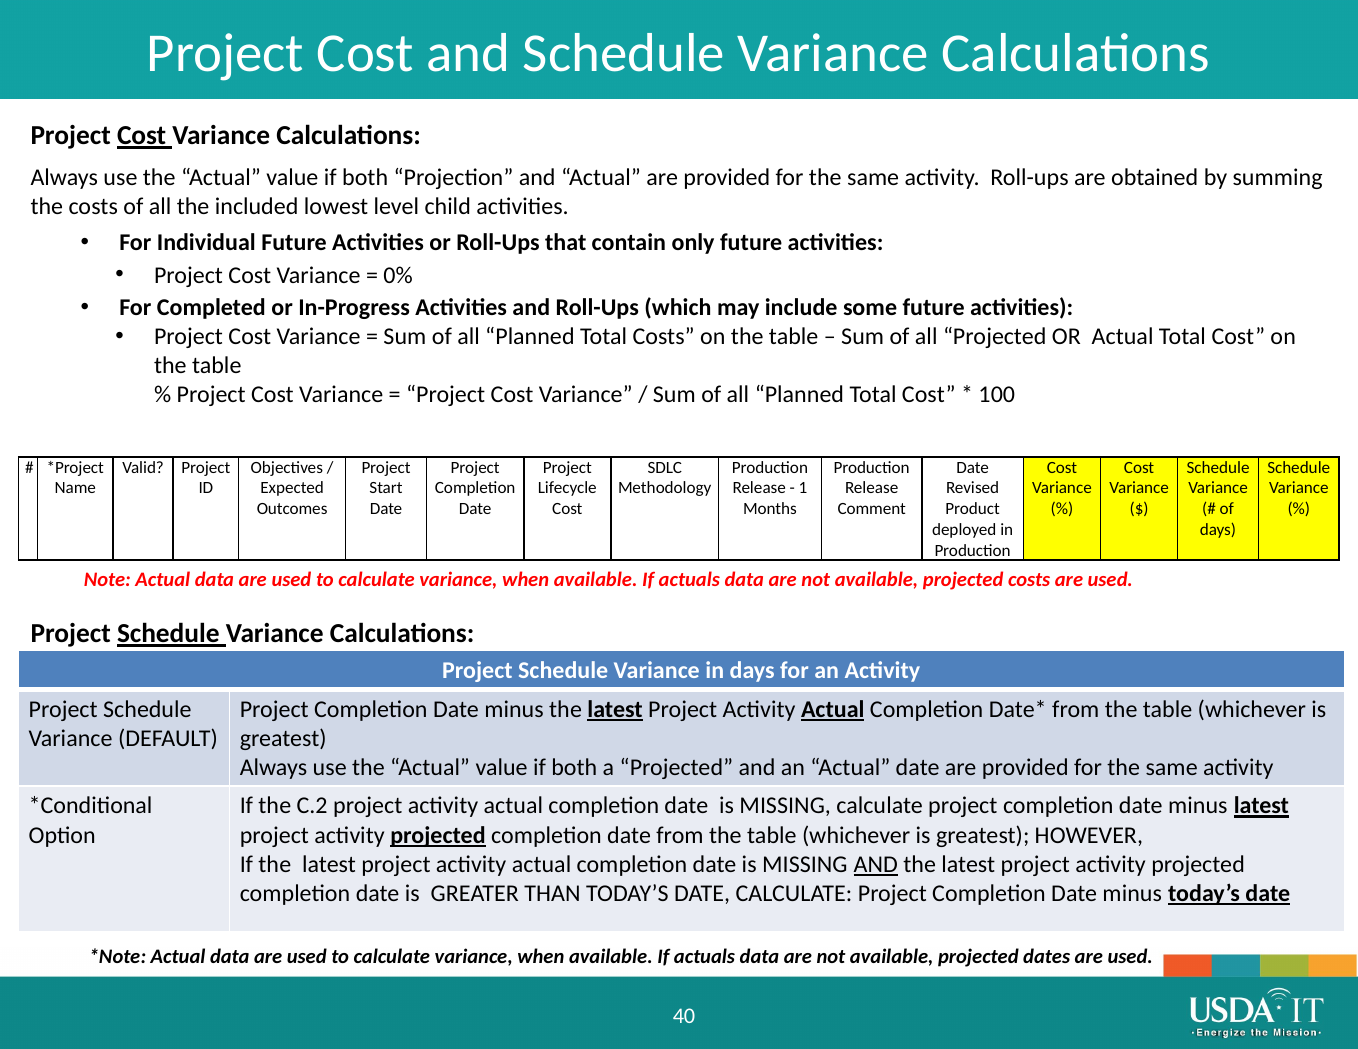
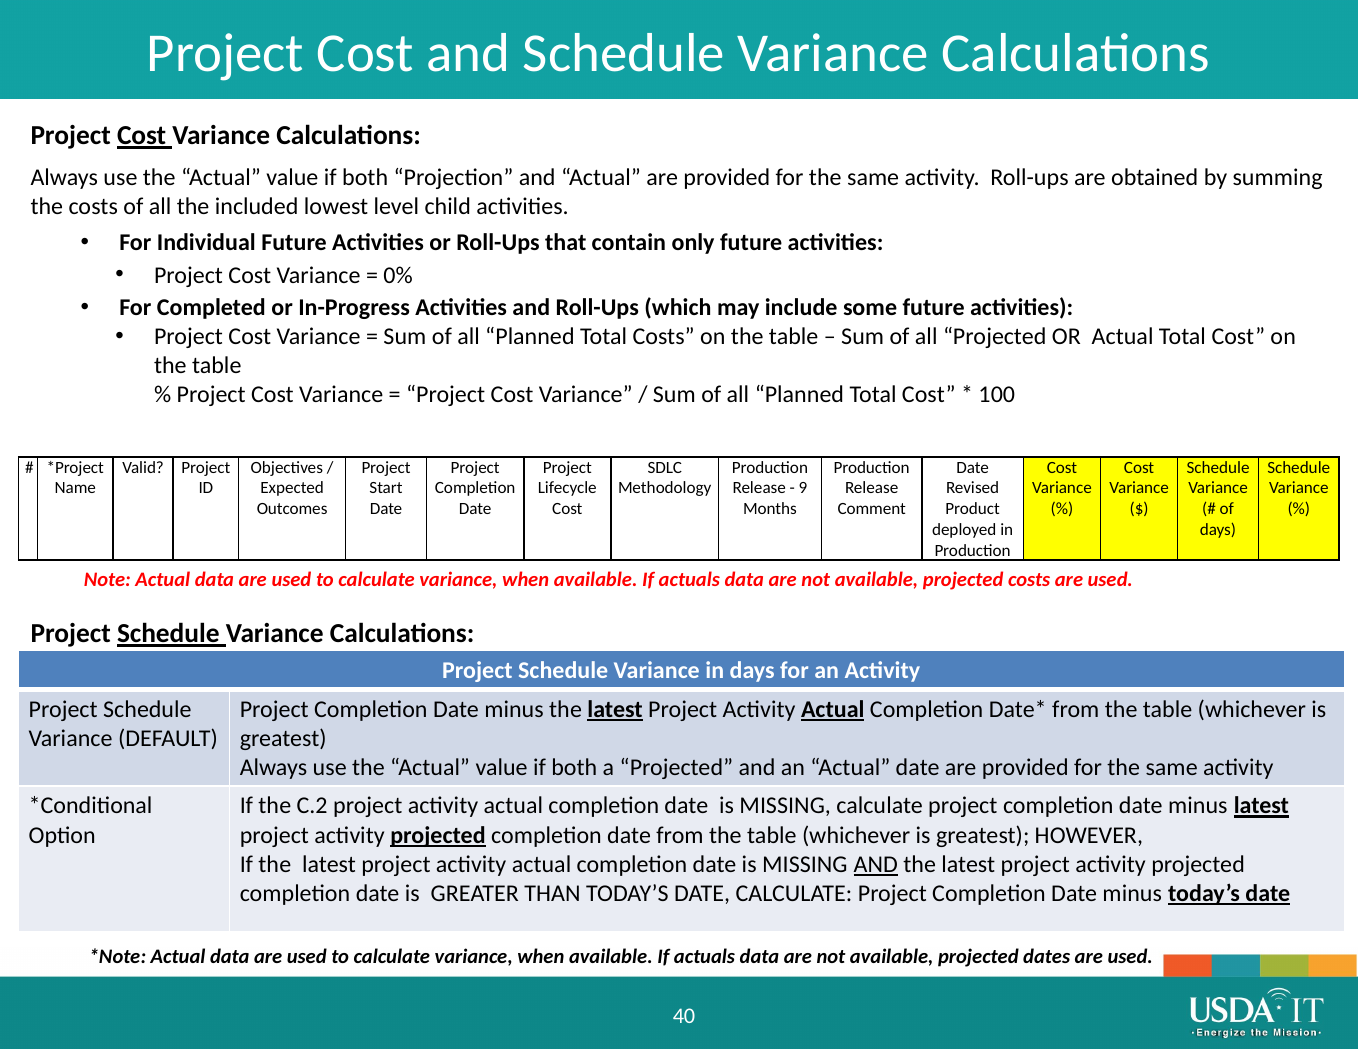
1: 1 -> 9 (803, 488)
